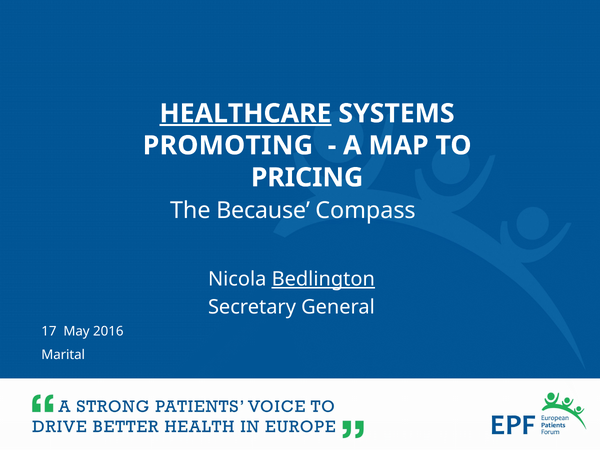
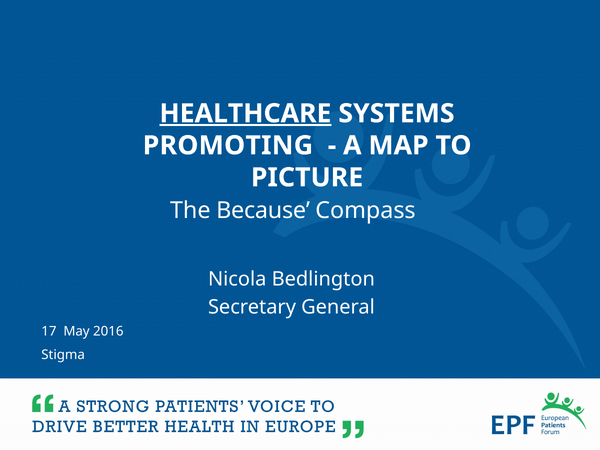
PRICING: PRICING -> PICTURE (307, 178)
Bedlington underline: present -> none (323, 279)
Marital: Marital -> Stigma (63, 355)
